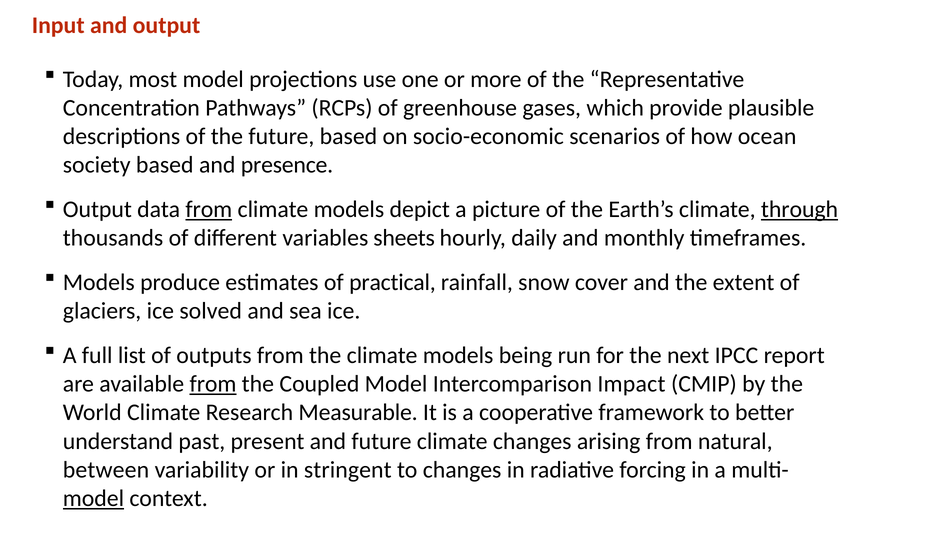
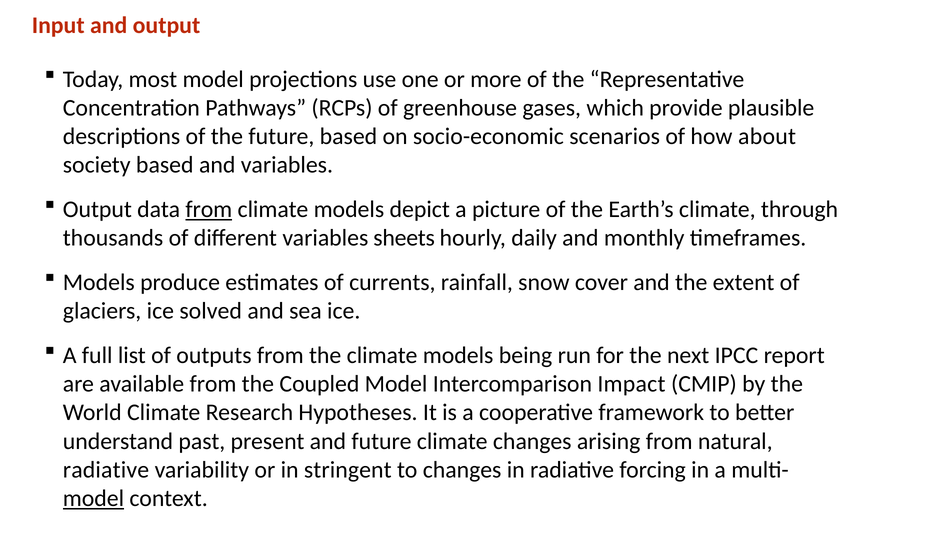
ocean: ocean -> about (767, 136)
and presence: presence -> variables (287, 165)
through underline: present -> none (800, 209)
practical: practical -> currents (392, 282)
from underline: present -> none (213, 384)
Measurable: Measurable -> Hypotheses (358, 412)
between: between -> radiative (106, 469)
